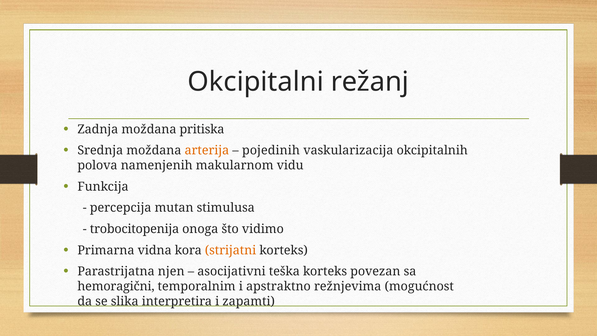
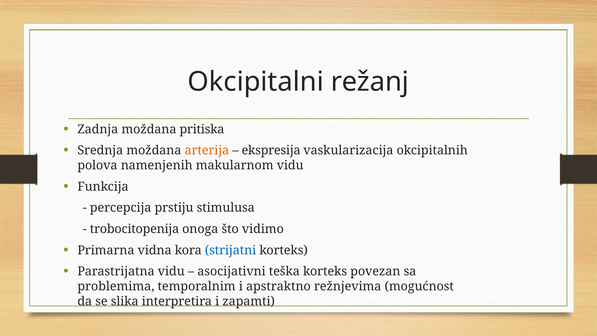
pojedinih: pojedinih -> ekspresija (271, 150)
mutan: mutan -> prstiju (174, 208)
strijatni colour: orange -> blue (231, 250)
Parastrijatna njen: njen -> vidu (171, 271)
hemoragični: hemoragični -> problemima (116, 286)
